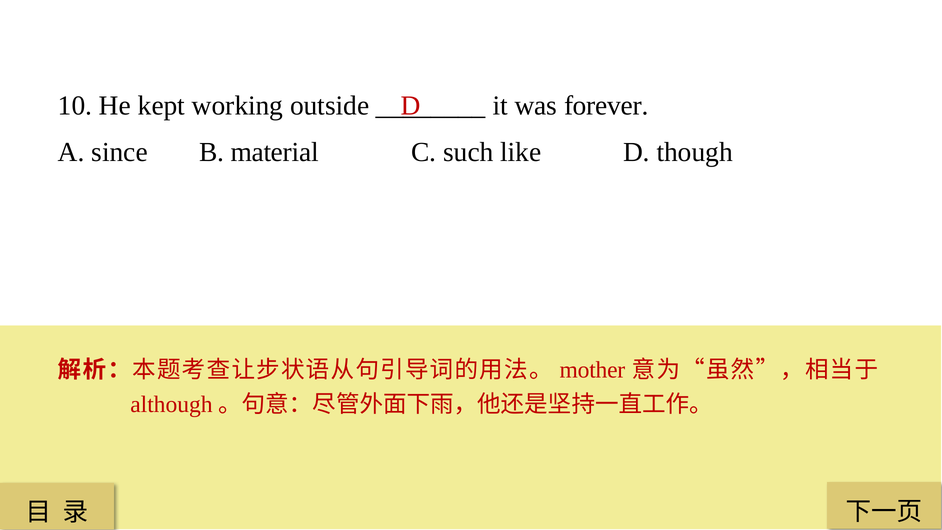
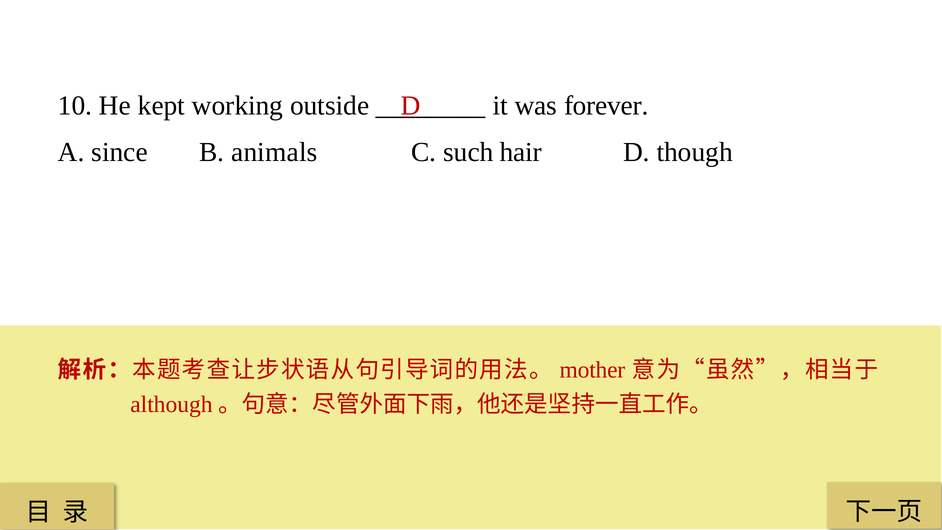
material: material -> animals (274, 152)
like: like -> hair (521, 152)
